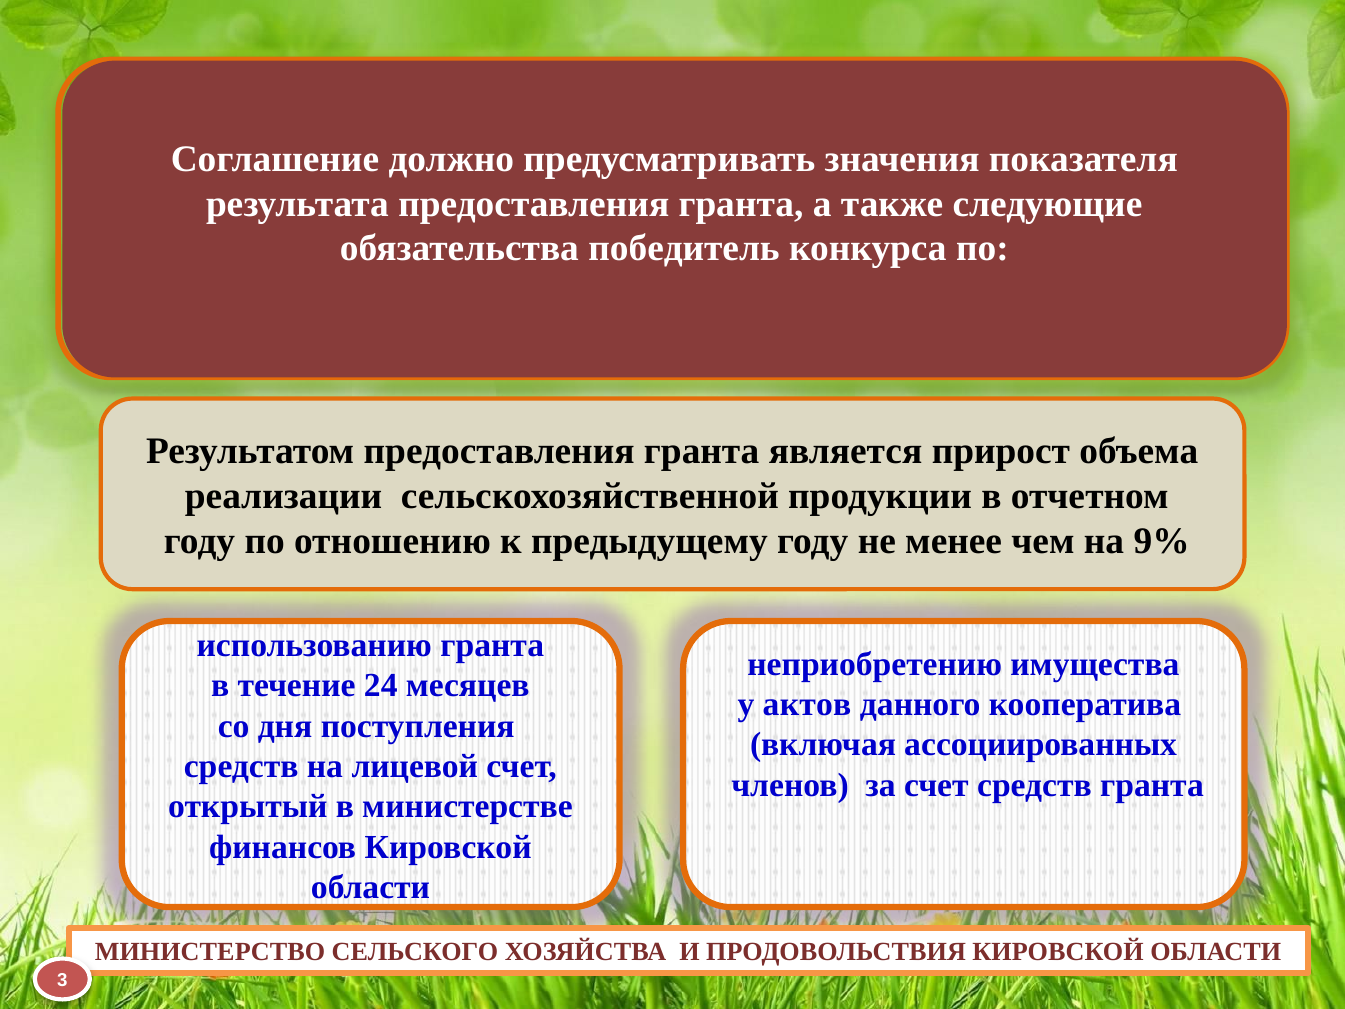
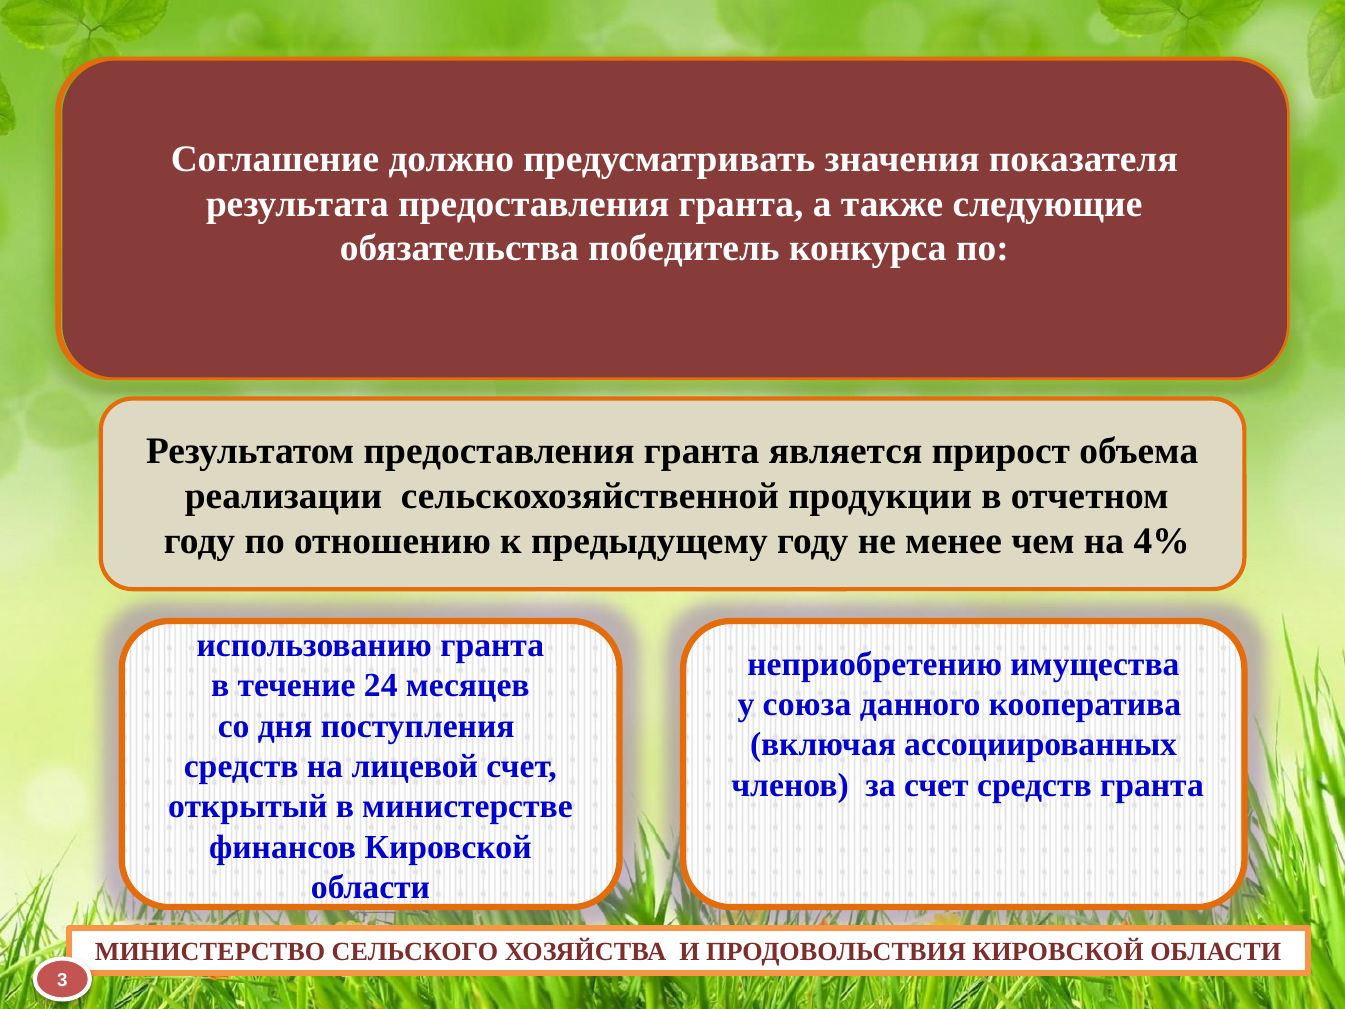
9%: 9% -> 4% (1162, 541)
актов: актов -> союза (807, 704)
